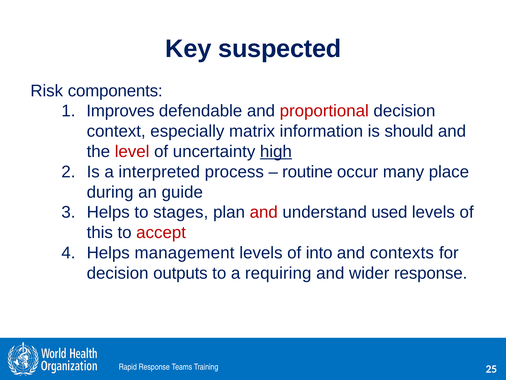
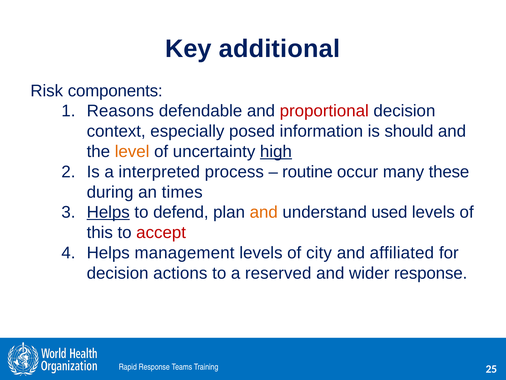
suspected: suspected -> additional (279, 49)
Improves: Improves -> Reasons (120, 111)
matrix: matrix -> posed (252, 131)
level colour: red -> orange (132, 151)
place: place -> these (449, 172)
guide: guide -> times (182, 192)
Helps underline: none -> present (108, 212)
stages: stages -> defend (181, 212)
and colour: red -> orange (264, 212)
into: into -> city (319, 253)
contexts: contexts -> affiliated (402, 253)
outputs: outputs -> actions (180, 273)
requiring: requiring -> reserved (278, 273)
